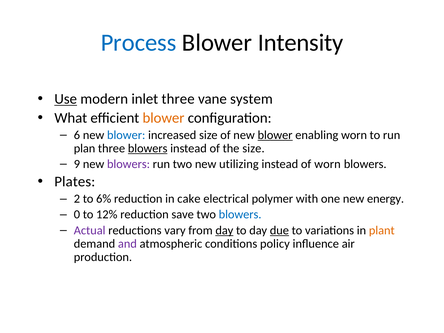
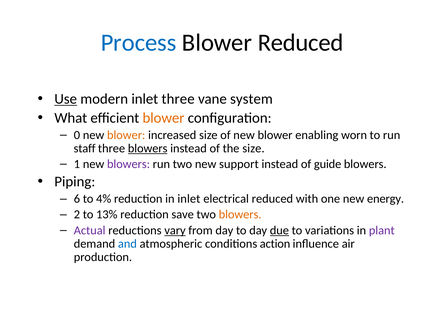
Blower Intensity: Intensity -> Reduced (301, 43)
6: 6 -> 0 (77, 135)
blower colour: blue -> orange (126, 135)
blower underline: present -> none (275, 135)
plan: plan -> staff (85, 148)
9: 9 -> 1 (77, 164)
utilizing: utilizing -> support (239, 164)
of worn: worn -> guide (328, 164)
Plates: Plates -> Piping (75, 182)
2: 2 -> 6 (77, 199)
6%: 6% -> 4% (104, 199)
in cake: cake -> inlet (189, 199)
electrical polymer: polymer -> reduced (272, 199)
0: 0 -> 2 (77, 215)
12%: 12% -> 13% (107, 215)
blowers colour: blue -> orange (240, 215)
vary underline: none -> present (175, 230)
day underline: present -> none (224, 230)
plant colour: orange -> purple (382, 230)
and colour: purple -> blue (127, 244)
policy: policy -> action (275, 244)
